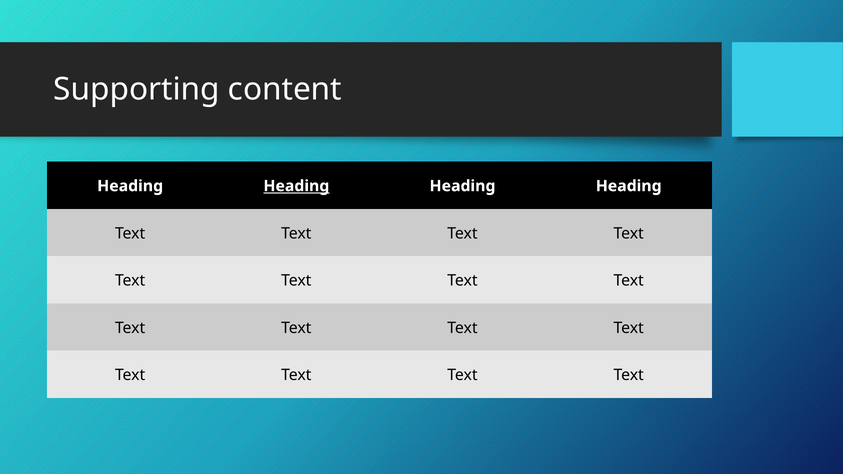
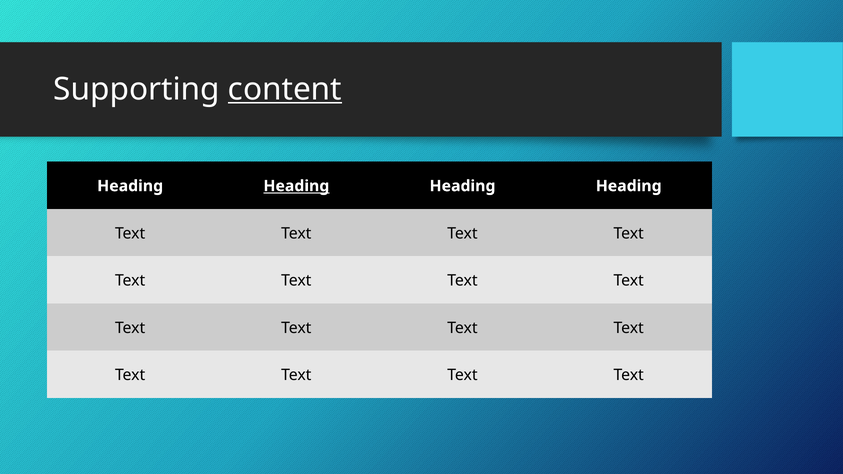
content underline: none -> present (285, 89)
